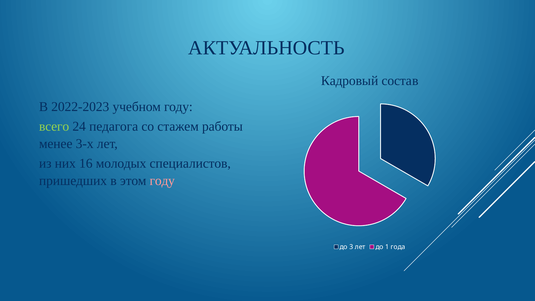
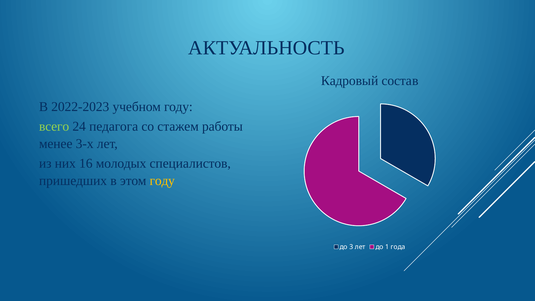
году colour: pink -> yellow (162, 181)
